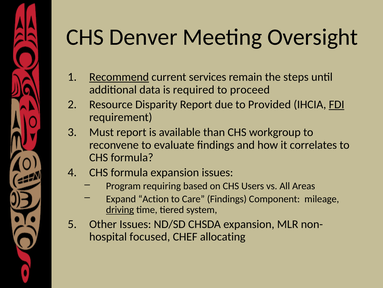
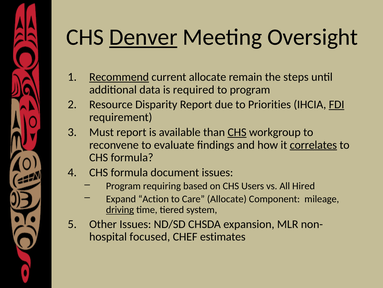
Denver underline: none -> present (143, 37)
current services: services -> allocate (208, 77)
to proceed: proceed -> program (250, 89)
Provided: Provided -> Priorities (270, 104)
CHS underline: none -> present (237, 132)
correlates underline: none -> present (313, 145)
formula expansion: expansion -> document (175, 172)
Areas: Areas -> Hired (304, 186)
Care Findings: Findings -> Allocate (227, 198)
allocating: allocating -> estimates (223, 236)
